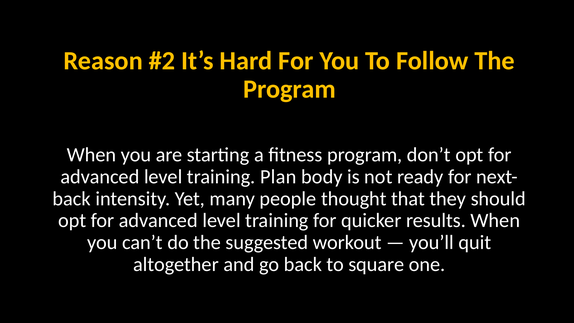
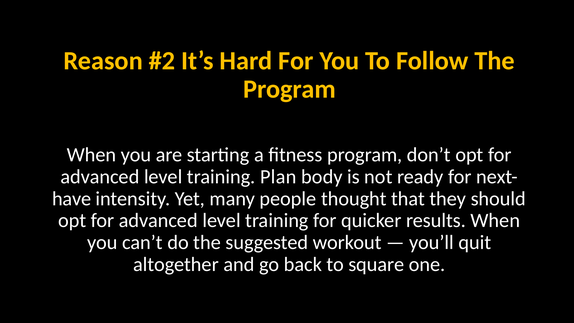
back: back -> have (72, 199)
